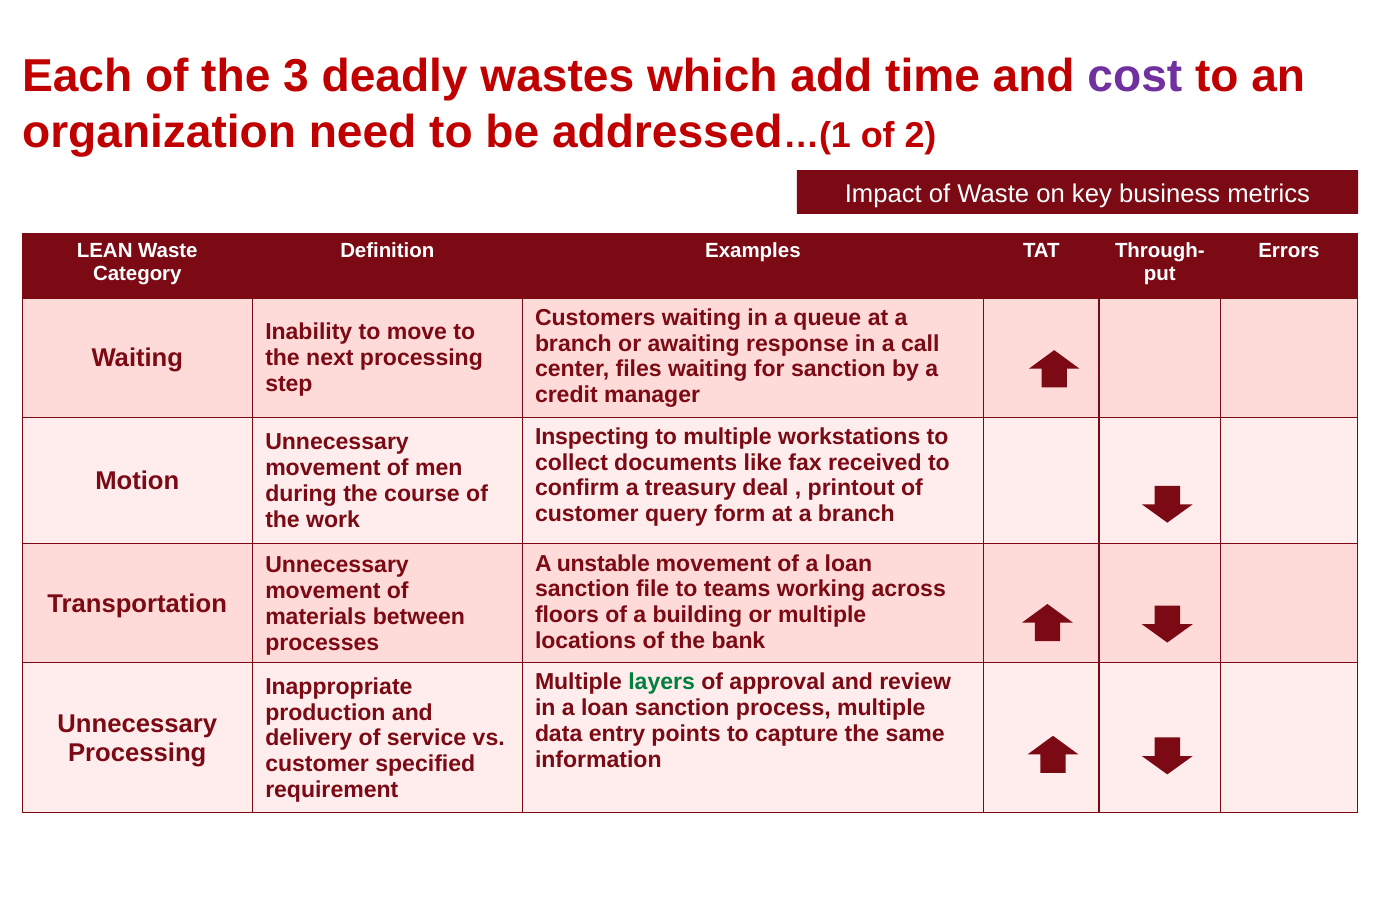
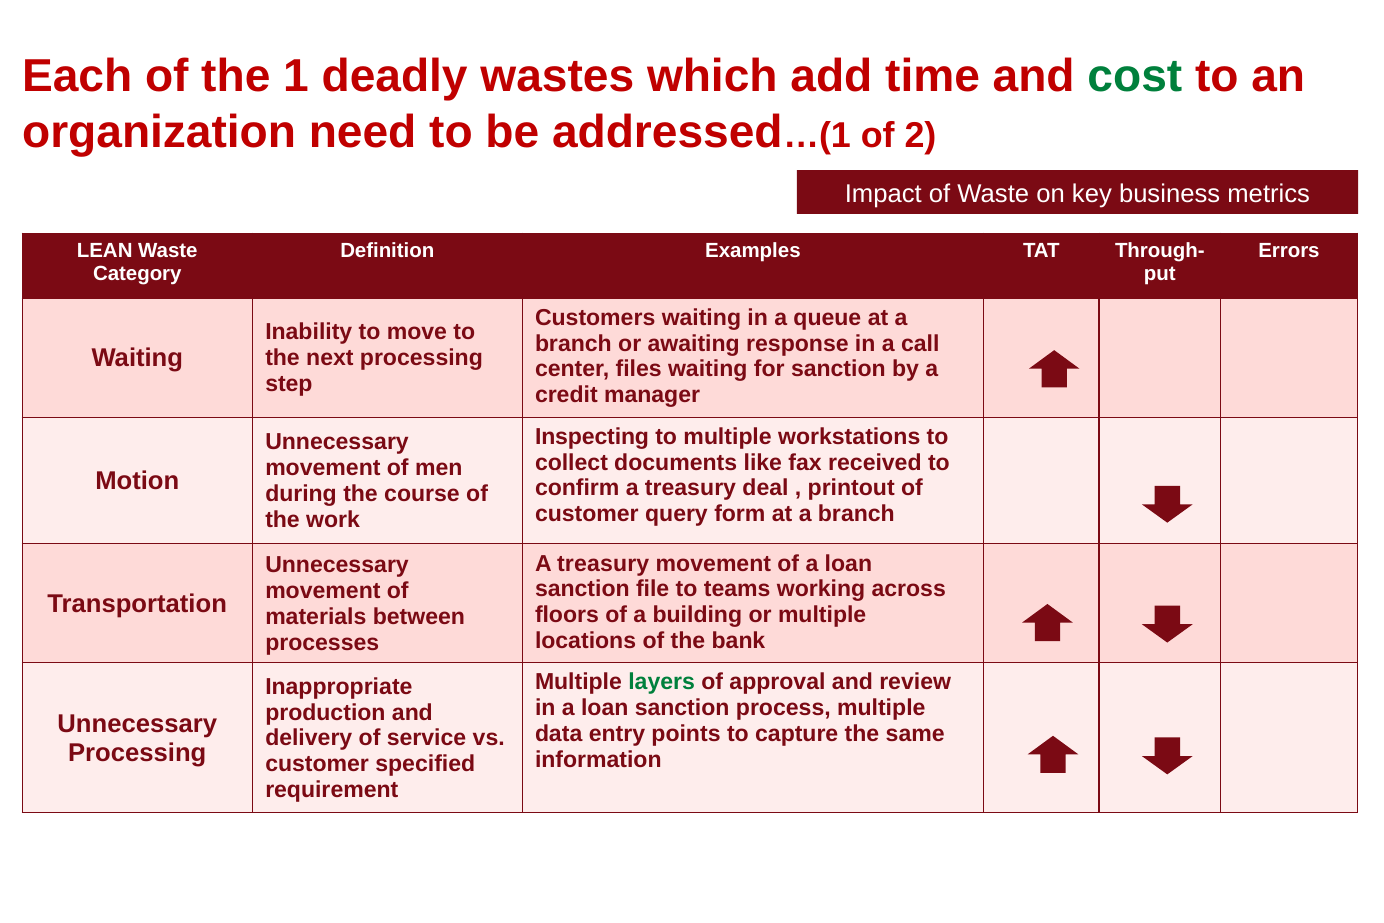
3: 3 -> 1 (296, 77)
cost colour: purple -> green (1135, 77)
unstable: unstable -> treasury (603, 563)
